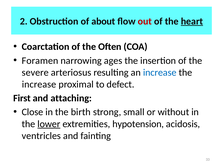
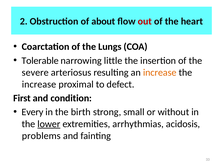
heart underline: present -> none (192, 21)
Often: Often -> Lungs (110, 47)
Foramen: Foramen -> Tolerable (40, 61)
ages: ages -> little (113, 61)
increase colour: blue -> orange (160, 73)
attaching: attaching -> condition (71, 98)
Close: Close -> Every (32, 112)
hypotension: hypotension -> arrhythmias (138, 124)
ventricles: ventricles -> problems (41, 136)
